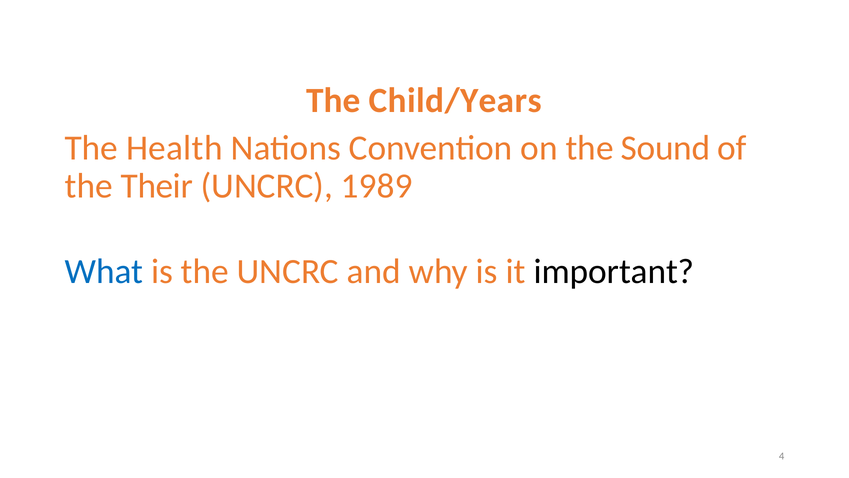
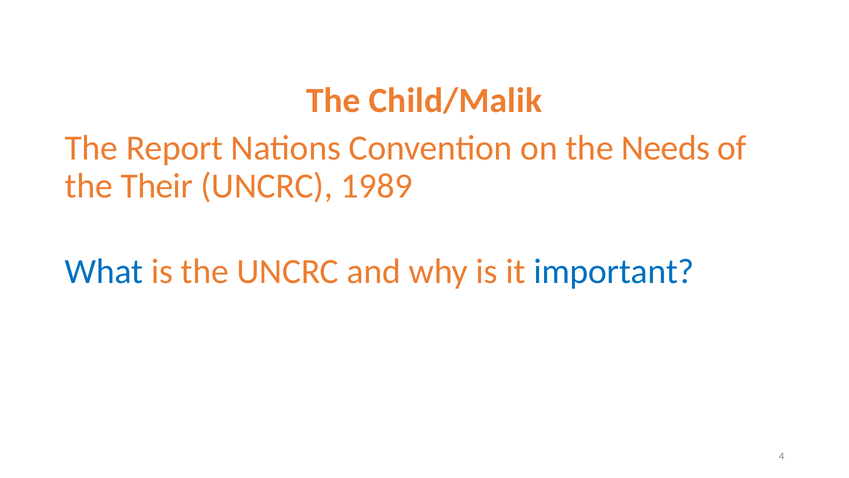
Child/Years: Child/Years -> Child/Malik (455, 101)
Health: Health -> Report (175, 148)
Sound: Sound -> Needs (666, 148)
important colour: black -> blue (614, 271)
